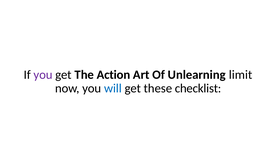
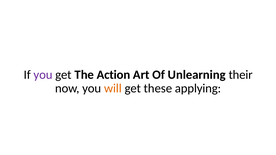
limit: limit -> their (241, 75)
will colour: blue -> orange (113, 88)
checklist: checklist -> applying (198, 88)
